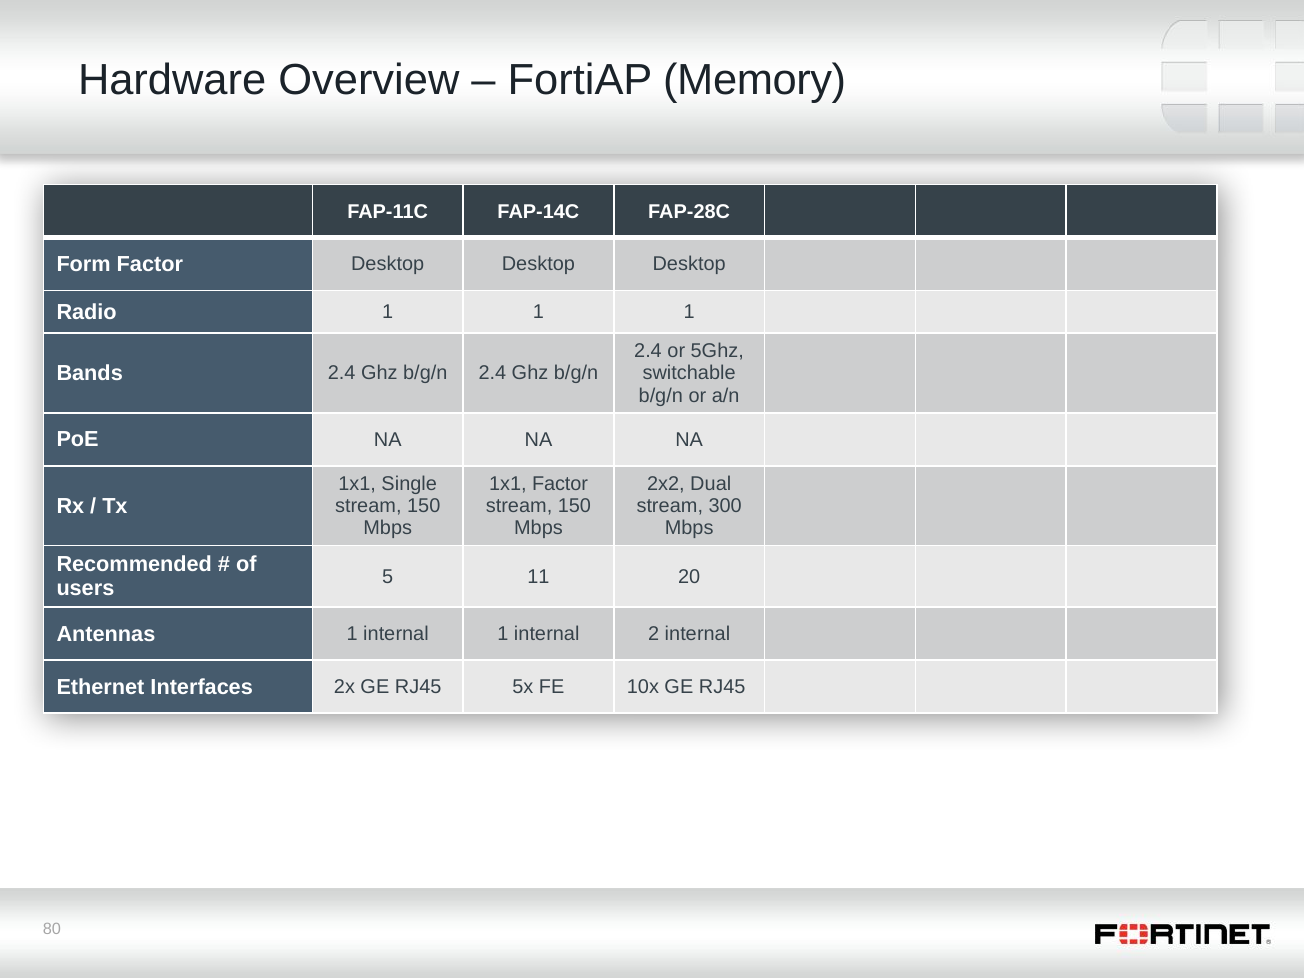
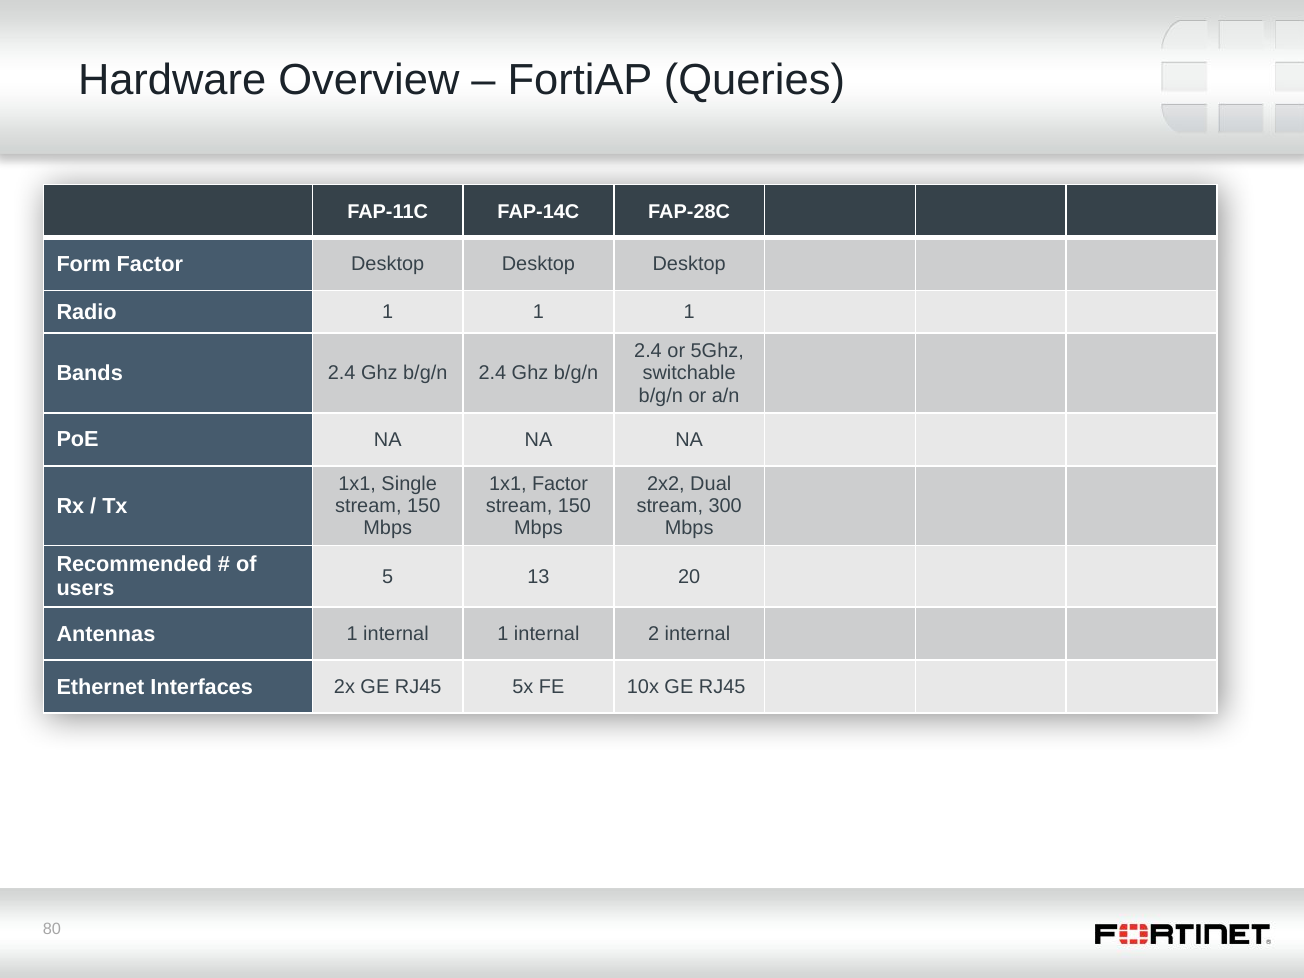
Memory: Memory -> Queries (754, 80)
11: 11 -> 13 (538, 577)
